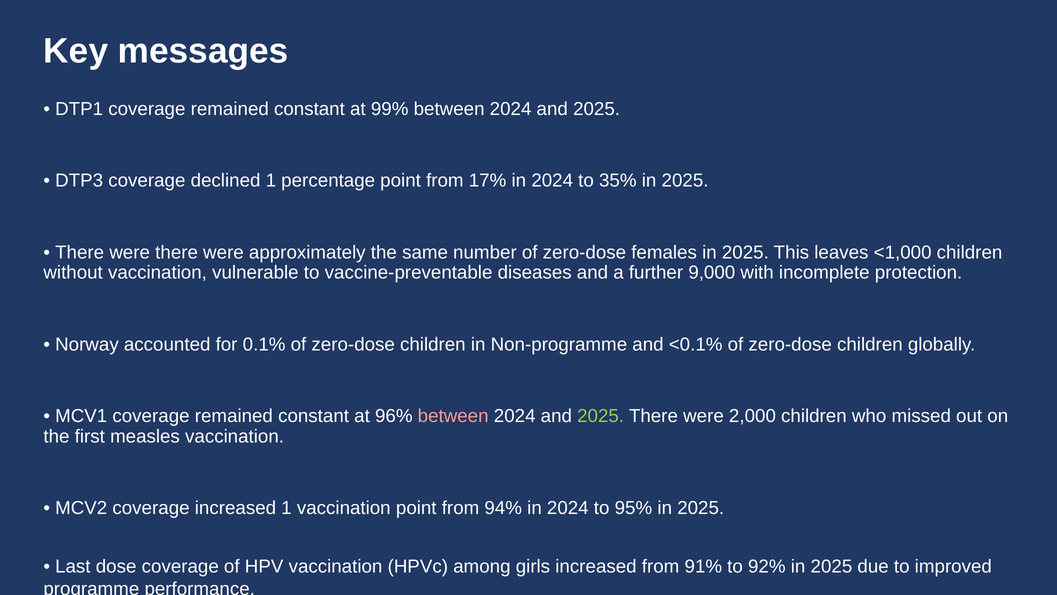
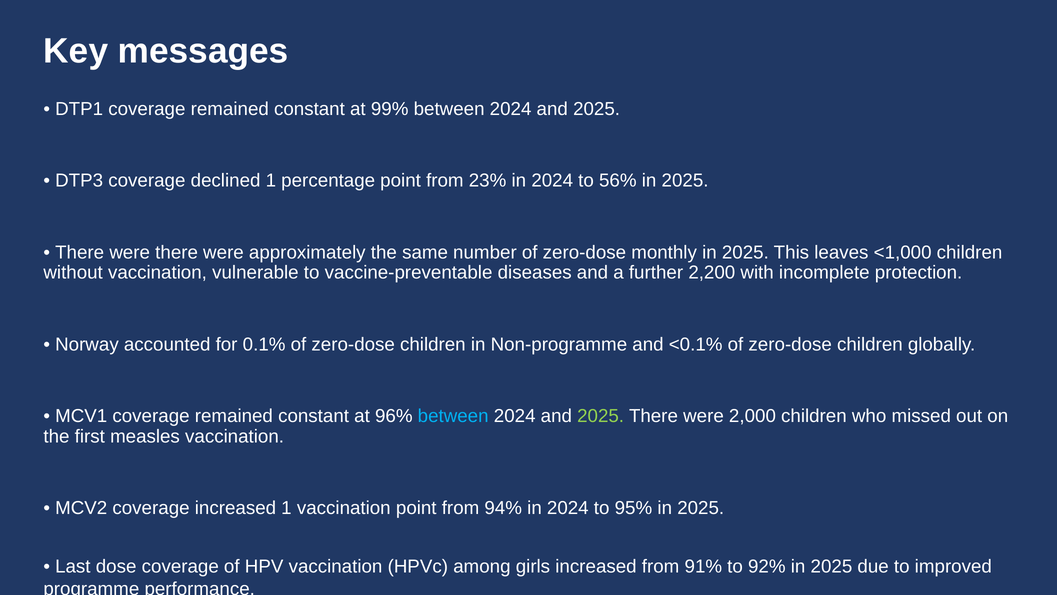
17%: 17% -> 23% (488, 181)
35%: 35% -> 56% (618, 181)
females: females -> monthly (664, 252)
9,000: 9,000 -> 2,200 (712, 273)
between colour: pink -> light blue (453, 416)
